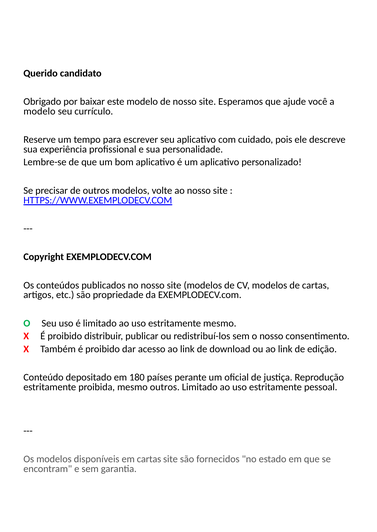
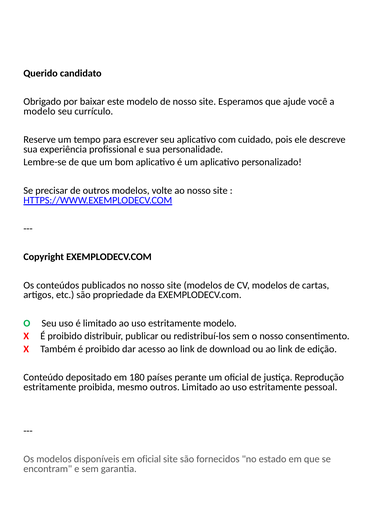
estritamente mesmo: mesmo -> modelo (220, 324)
em cartas: cartas -> oficial (149, 460)
